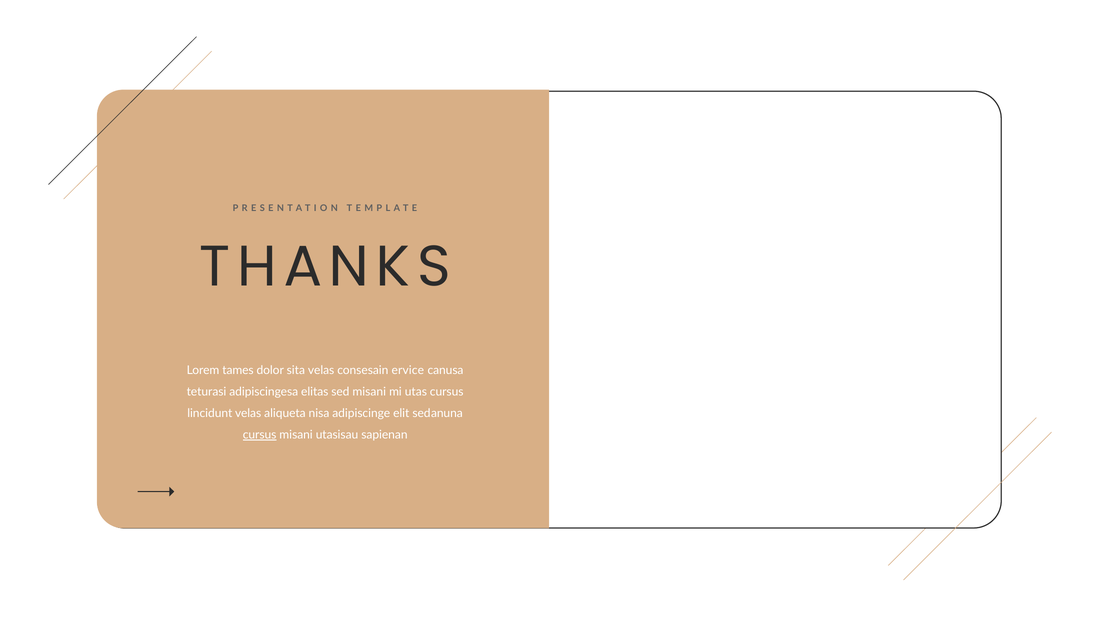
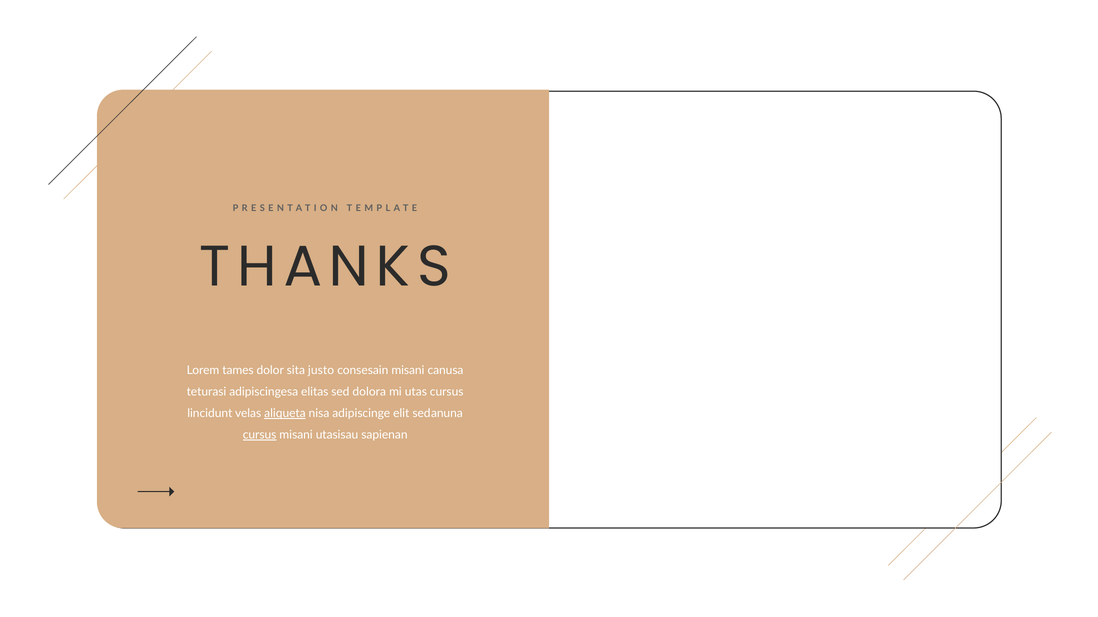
sita velas: velas -> justo (321, 371)
consesain ervice: ervice -> misani (408, 371)
sed misani: misani -> dolora (369, 392)
aliqueta underline: none -> present (285, 414)
